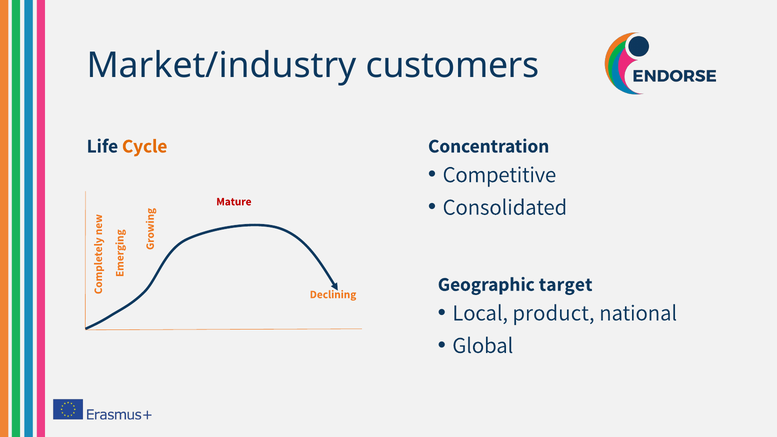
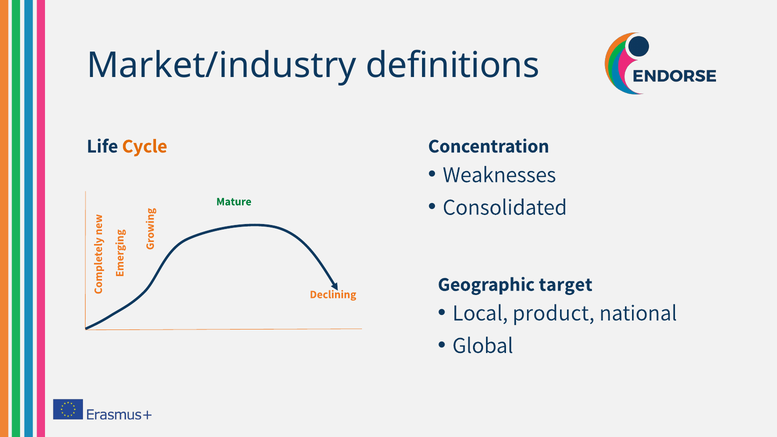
customers: customers -> definitions (453, 65)
Competitive: Competitive -> Weaknesses (499, 175)
Mature colour: red -> green (234, 202)
